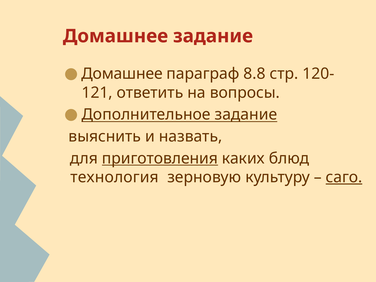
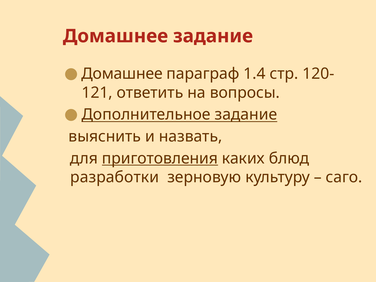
8.8: 8.8 -> 1.4 (255, 74)
технология: технология -> разработки (115, 177)
саго underline: present -> none (344, 177)
